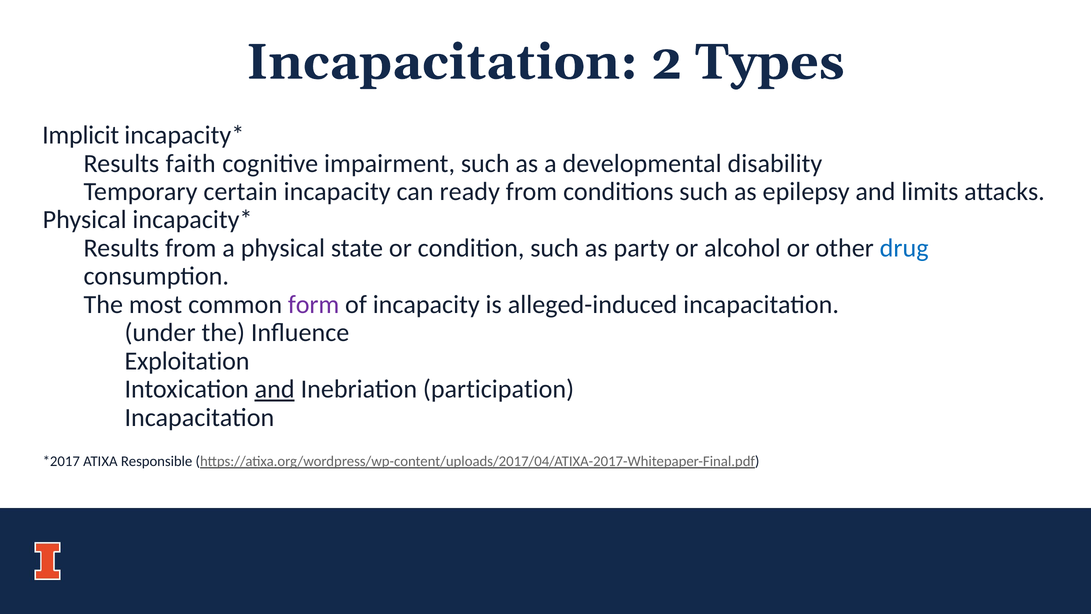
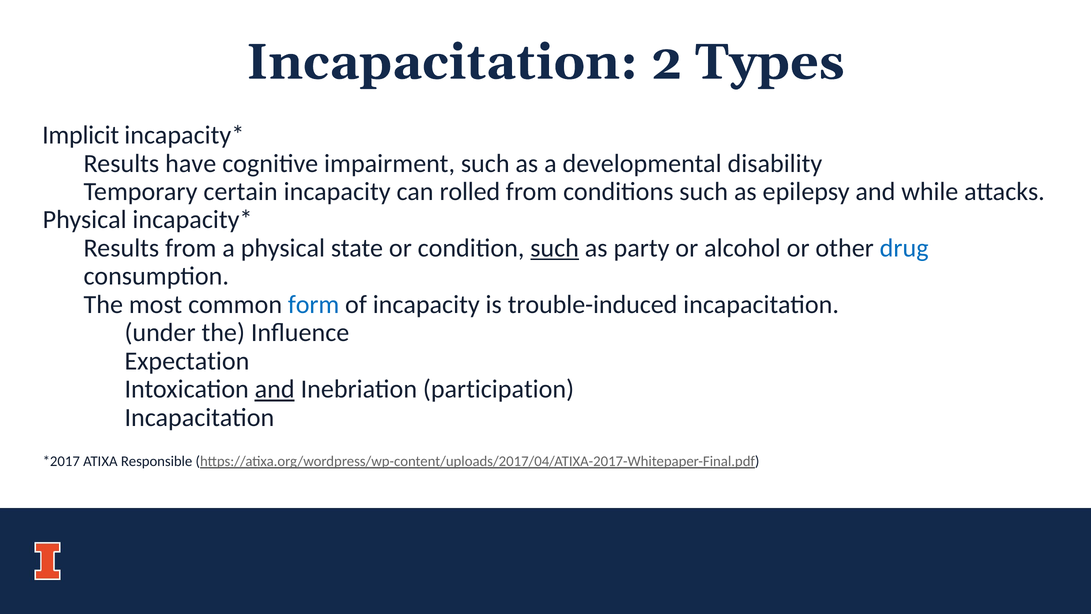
faith: faith -> have (191, 163)
ready: ready -> rolled (470, 192)
limits: limits -> while (930, 192)
such underline: none -> present (555, 248)
form colour: purple -> blue (314, 304)
alleged-induced: alleged-induced -> trouble-induced (593, 304)
Exploitation: Exploitation -> Expectation (187, 361)
